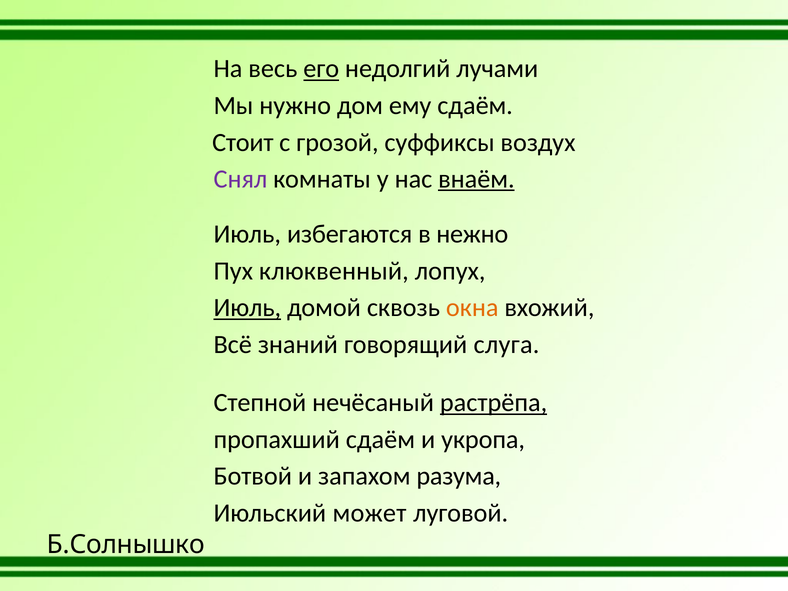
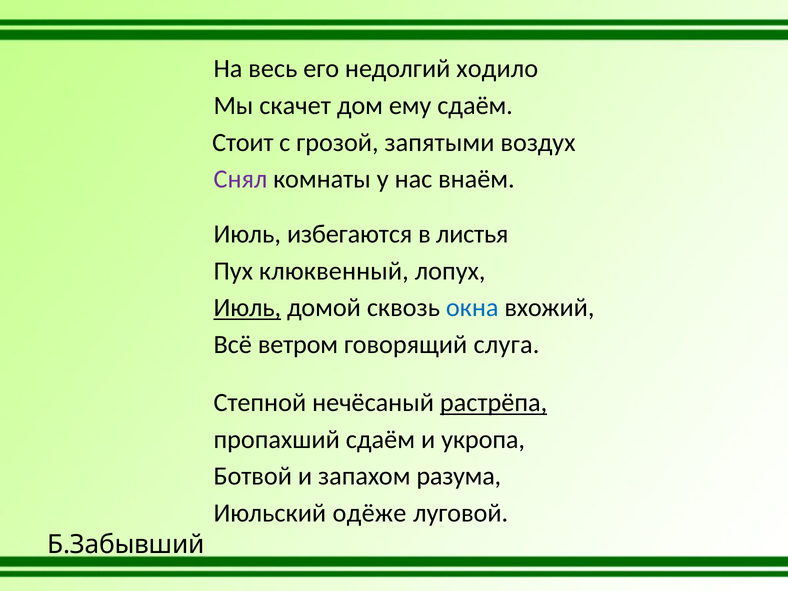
его underline: present -> none (321, 69)
лучами: лучами -> ходило (497, 69)
нужно: нужно -> скачет (295, 106)
суффиксы: суффиксы -> запятыми (439, 142)
внаём underline: present -> none (476, 179)
нежно: нежно -> листья (472, 234)
окна colour: orange -> blue (472, 308)
знаний: знаний -> ветром (298, 345)
может: может -> одёже (370, 513)
Б.Солнышко: Б.Солнышко -> Б.Забывший (126, 545)
